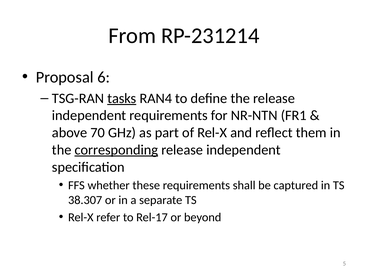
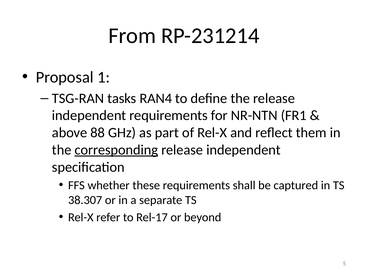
6: 6 -> 1 (104, 77)
tasks underline: present -> none (122, 98)
70: 70 -> 88 (98, 133)
